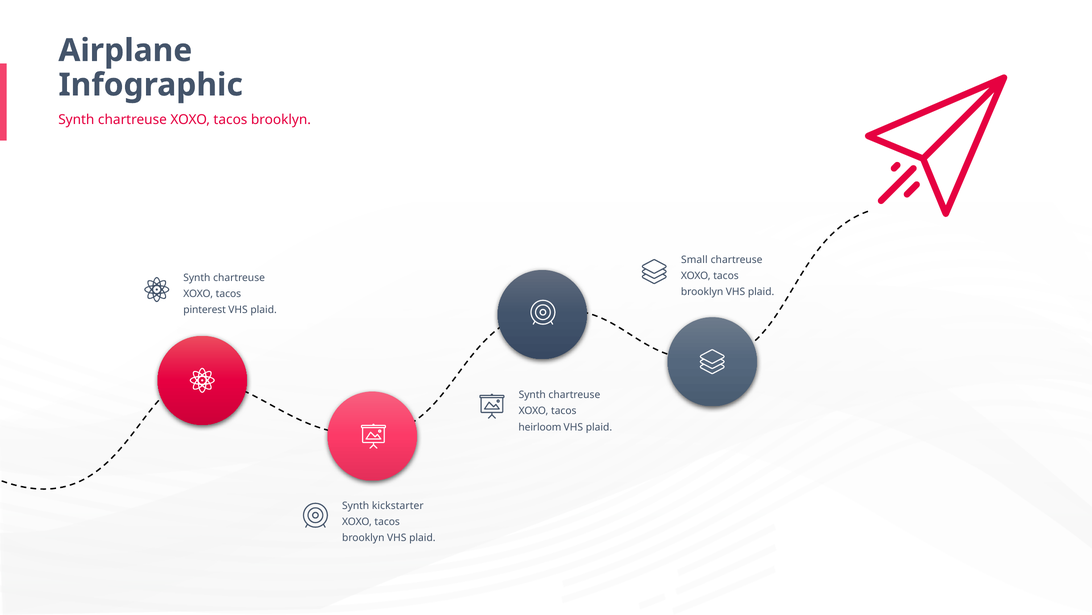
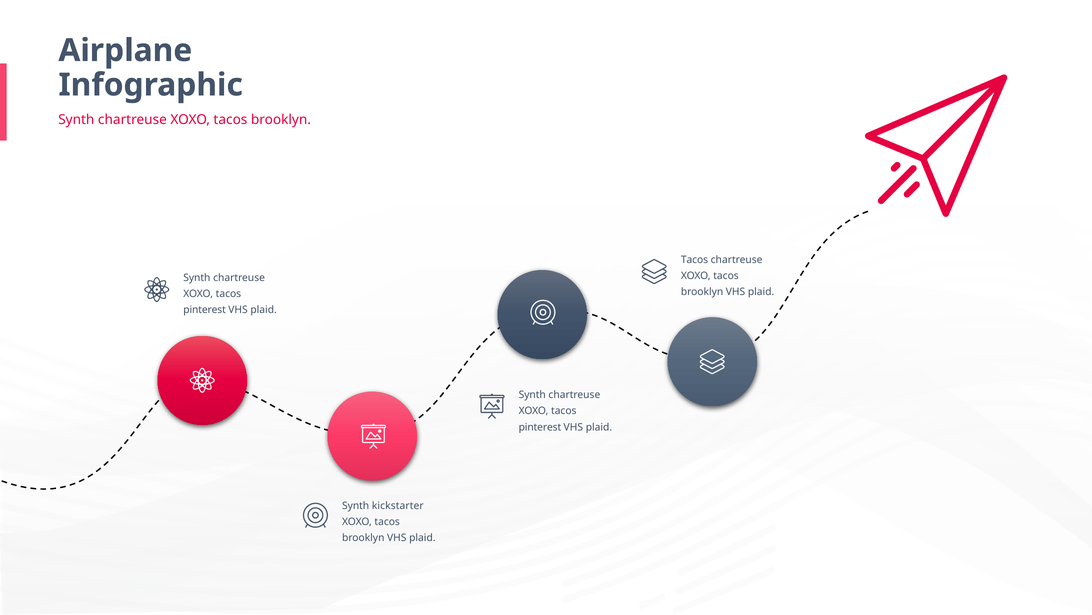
Small: Small -> Tacos (694, 260)
heirloom: heirloom -> pinterest (540, 427)
